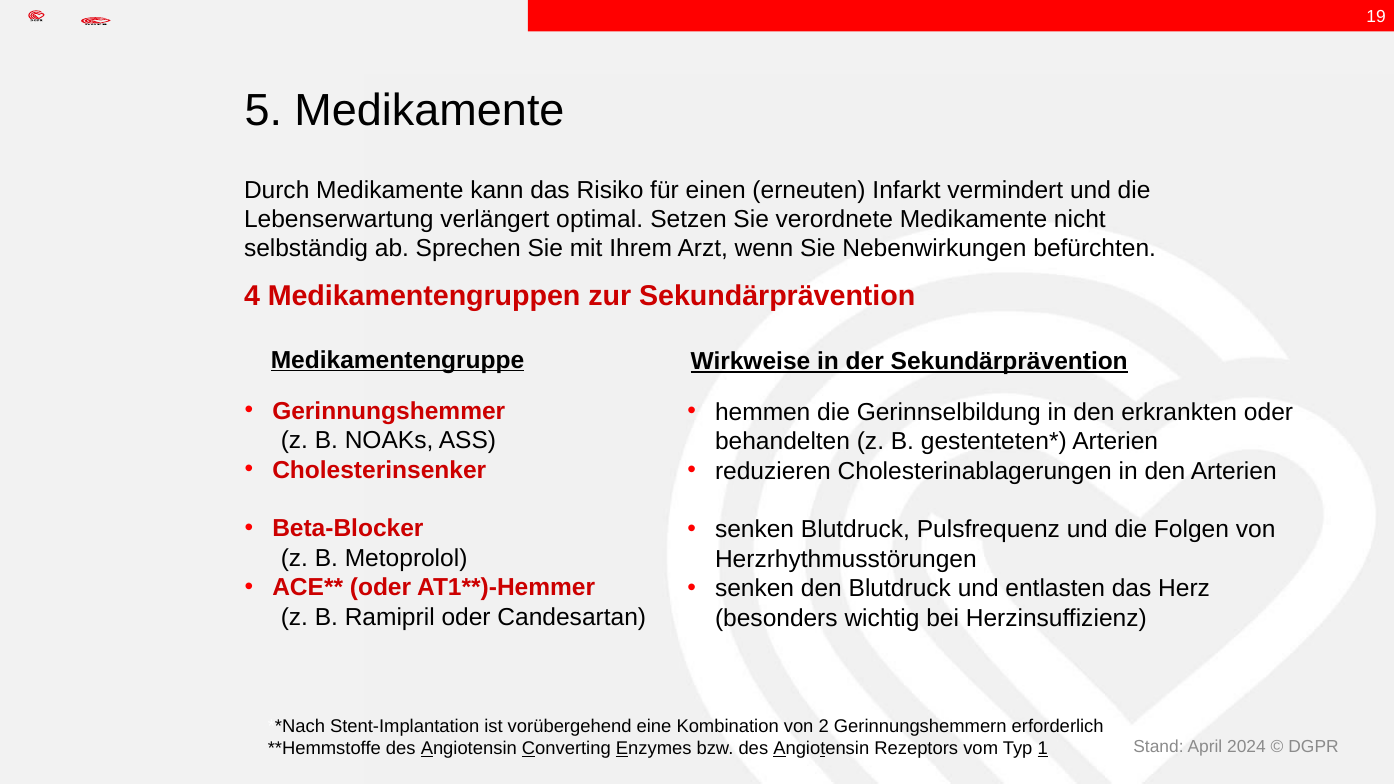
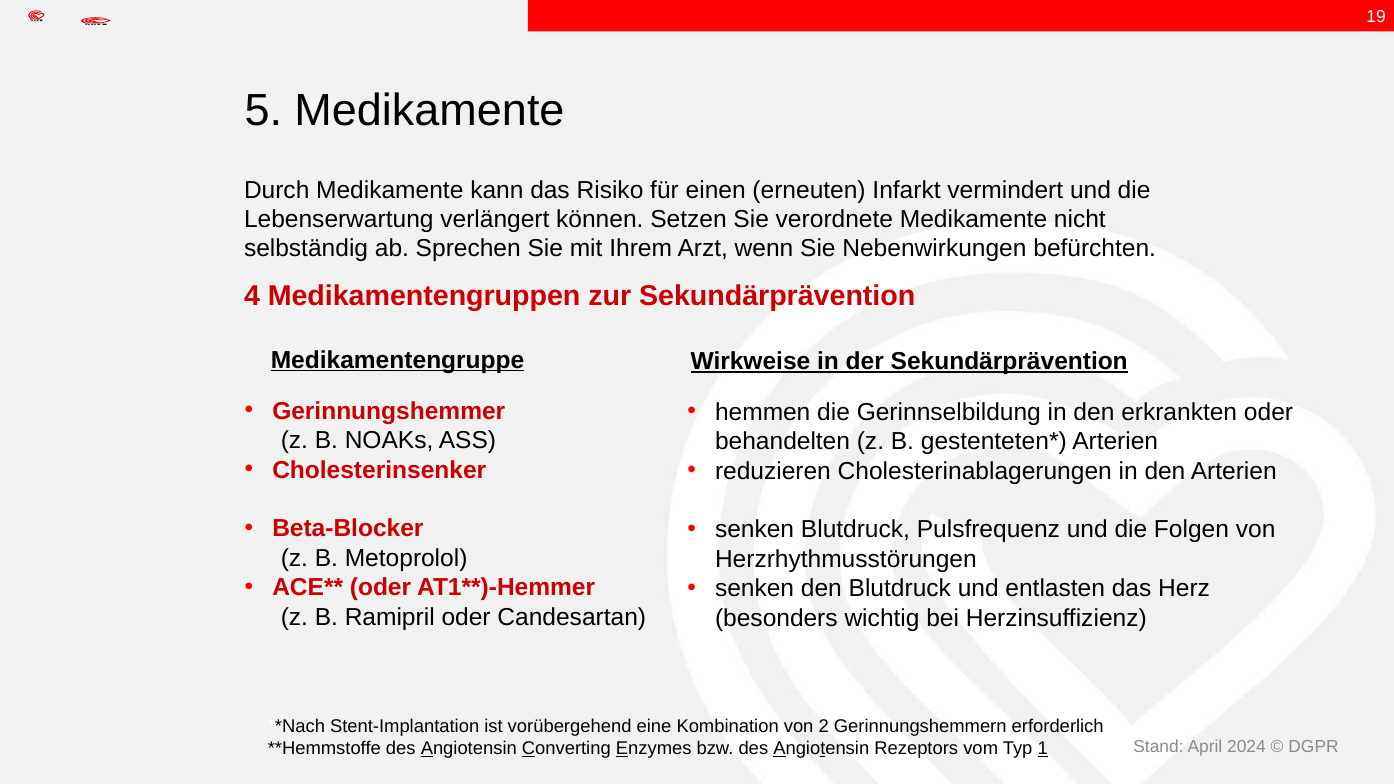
optimal: optimal -> können (600, 219)
